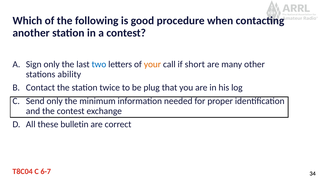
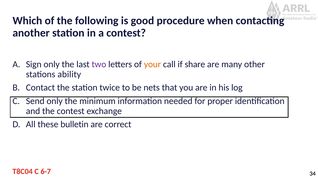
two colour: blue -> purple (99, 64)
short: short -> share (195, 64)
plug: plug -> nets (152, 88)
